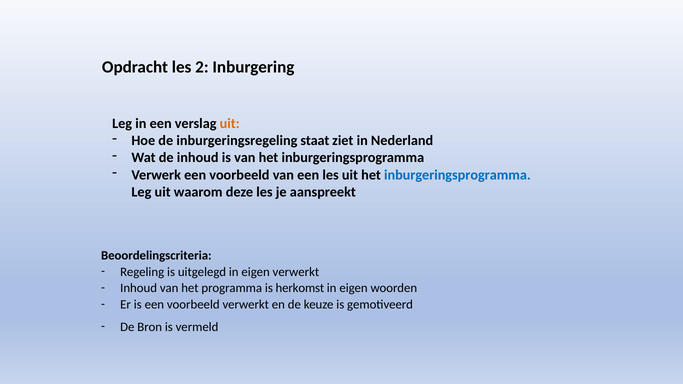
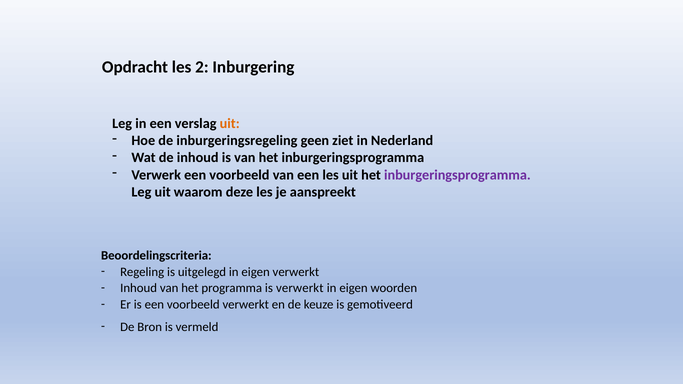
staat: staat -> geen (315, 141)
inburgeringsprogramma colour: blue -> purple (457, 175)
is herkomst: herkomst -> verwerkt (300, 288)
